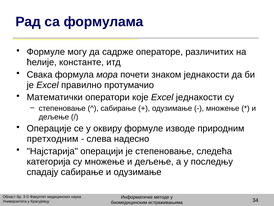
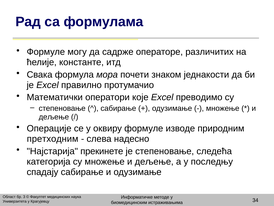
Excel једнакости: једнакости -> преводимо (199, 97)
операцији: операцији -> прекинете (102, 151)
